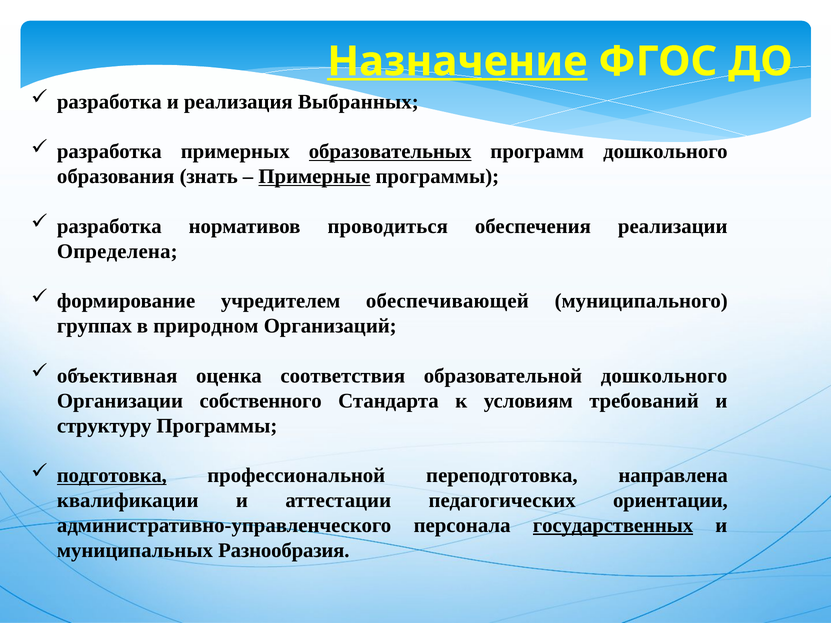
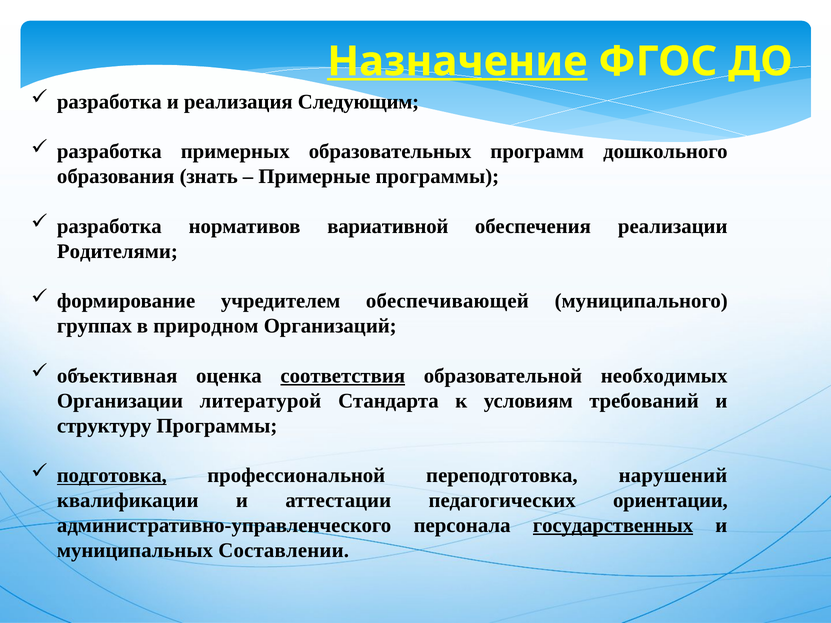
Выбранных: Выбранных -> Следующим (359, 102)
образовательных underline: present -> none (390, 152)
Примерные underline: present -> none (314, 177)
проводиться: проводиться -> вариативной (388, 226)
Определена: Определена -> Родителями (117, 251)
соответствия underline: none -> present (343, 376)
образовательной дошкольного: дошкольного -> необходимых (664, 376)
собственного: собственного -> литературой (260, 401)
направлена: направлена -> нарушений (673, 476)
Разнообразия: Разнообразия -> Составлении (284, 551)
